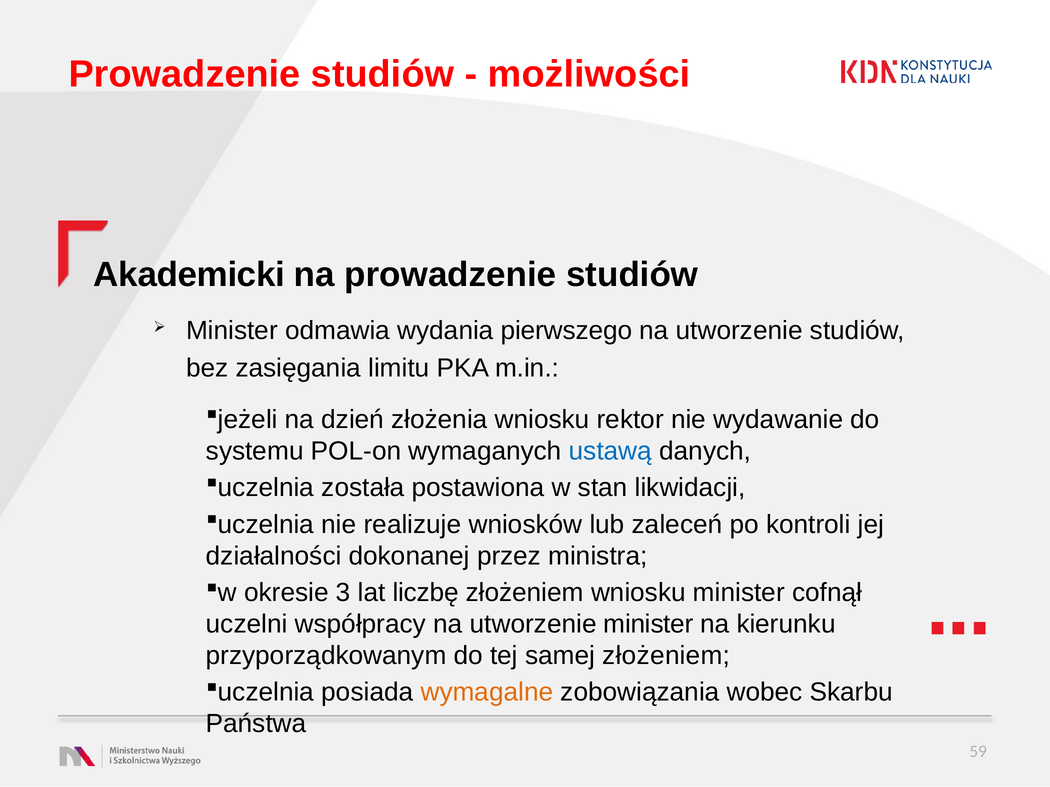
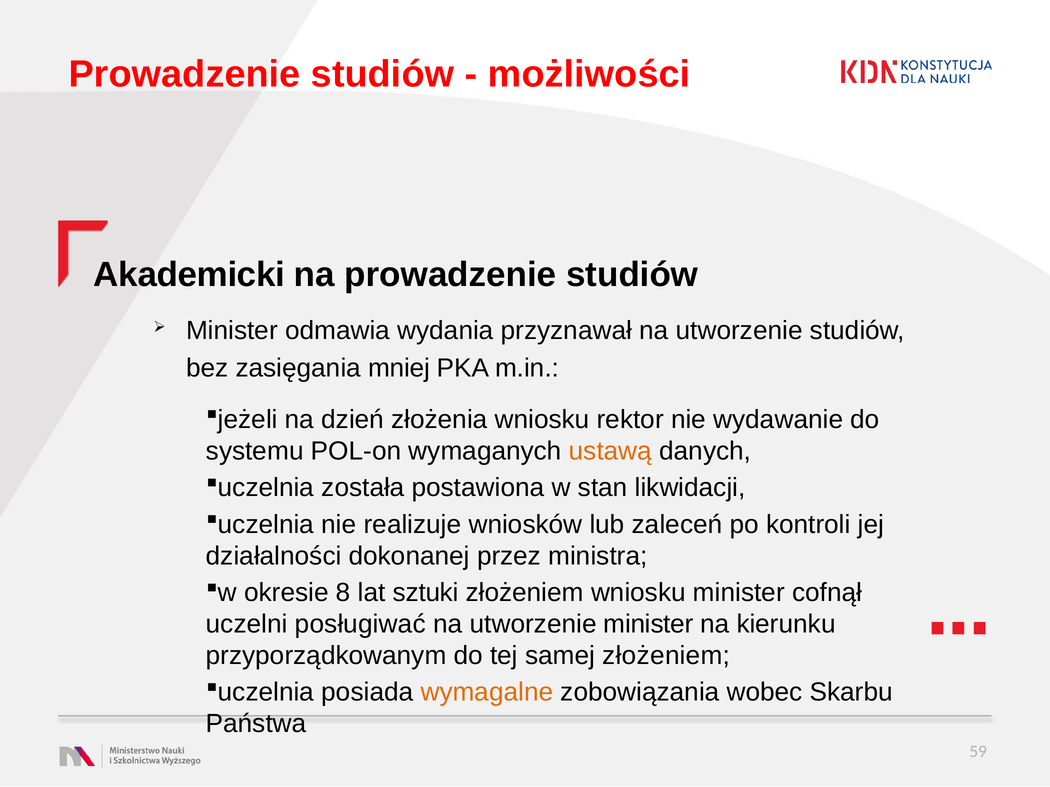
pierwszego: pierwszego -> przyznawał (566, 331)
limitu: limitu -> mniej (399, 368)
ustawą colour: blue -> orange (610, 451)
3: 3 -> 8 (343, 593)
liczbę: liczbę -> sztuki (426, 593)
współpracy: współpracy -> posługiwać (360, 625)
